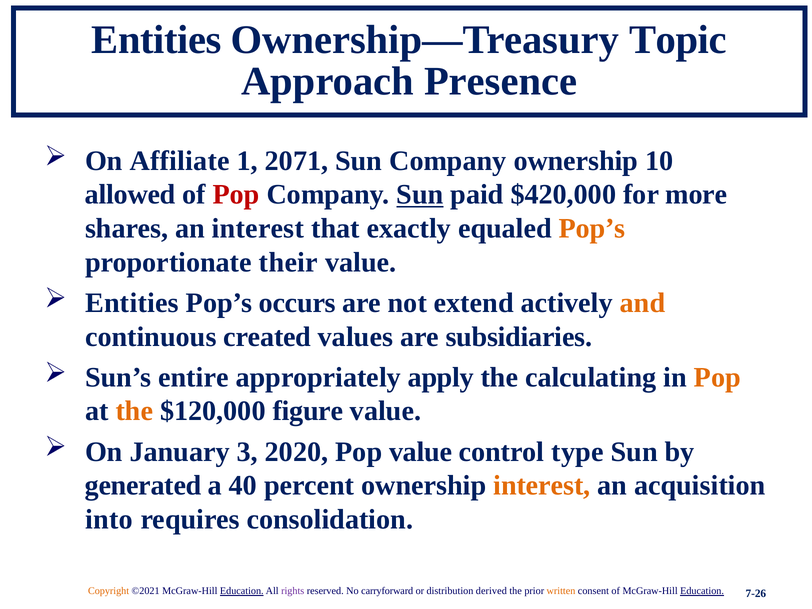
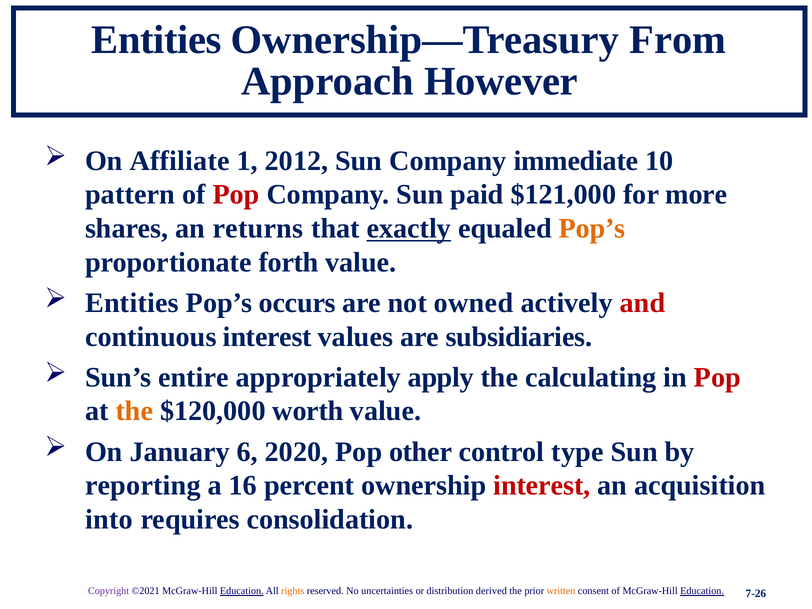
Topic: Topic -> From (678, 40)
Presence: Presence -> However (501, 81)
2071: 2071 -> 2012 (297, 161)
Company ownership: ownership -> immediate (576, 161)
allowed: allowed -> pattern (130, 195)
Sun underline: present -> none (420, 195)
$420,000: $420,000 -> $121,000 (563, 195)
an interest: interest -> returns (258, 228)
exactly underline: none -> present (409, 228)
their: their -> forth (289, 262)
extend: extend -> owned (474, 303)
and colour: orange -> red (643, 303)
continuous created: created -> interest (267, 337)
Pop colour: orange -> red (717, 377)
figure: figure -> worth (308, 411)
3: 3 -> 6 (247, 452)
Pop value: value -> other (421, 452)
generated: generated -> reporting (143, 486)
40: 40 -> 16 (243, 486)
interest colour: orange -> red (542, 486)
Copyright colour: orange -> purple (109, 591)
rights colour: purple -> orange (293, 591)
carryforward: carryforward -> uncertainties (387, 591)
